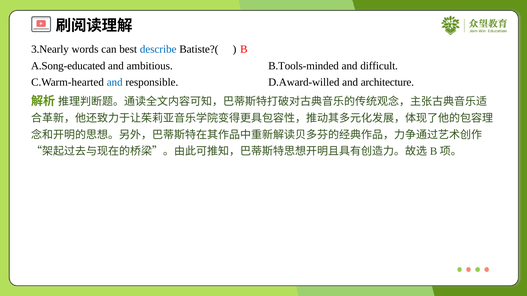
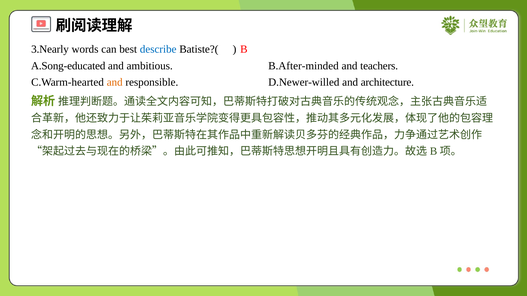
B.Tools-minded: B.Tools-minded -> B.After-minded (303, 66)
difficult: difficult -> teachers (379, 66)
and colour: blue -> orange (115, 82)
D.Award-willed: D.Award-willed -> D.Newer-willed (304, 82)
